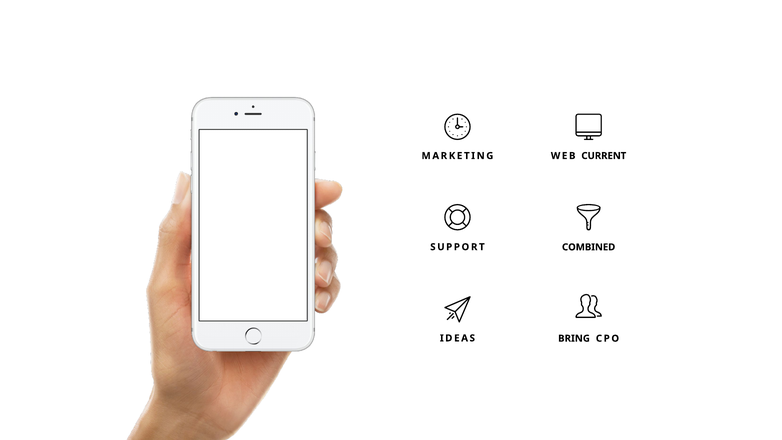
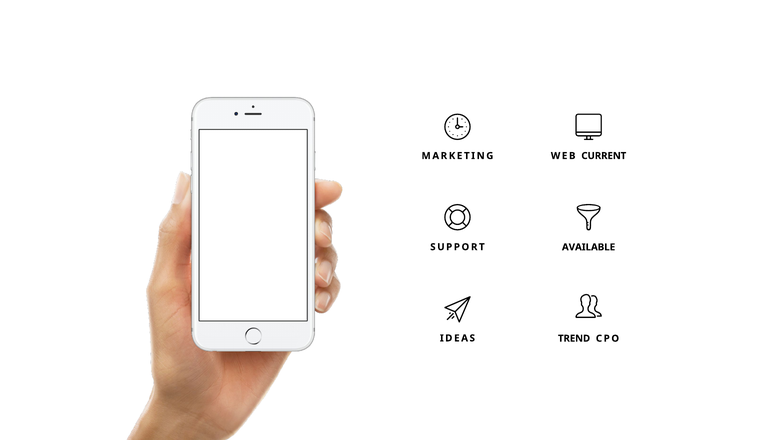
COMBINED: COMBINED -> AVAILABLE (589, 247)
BRING: BRING -> TREND (574, 338)
